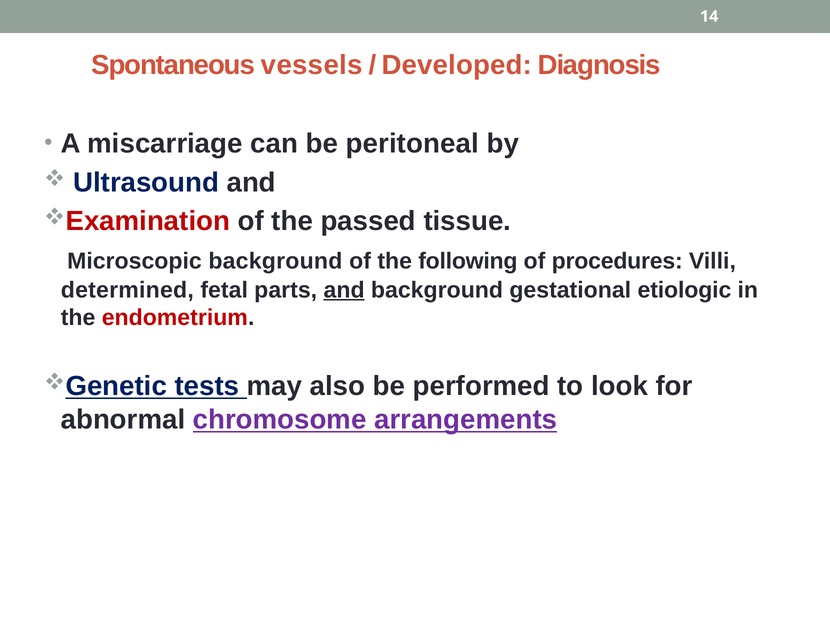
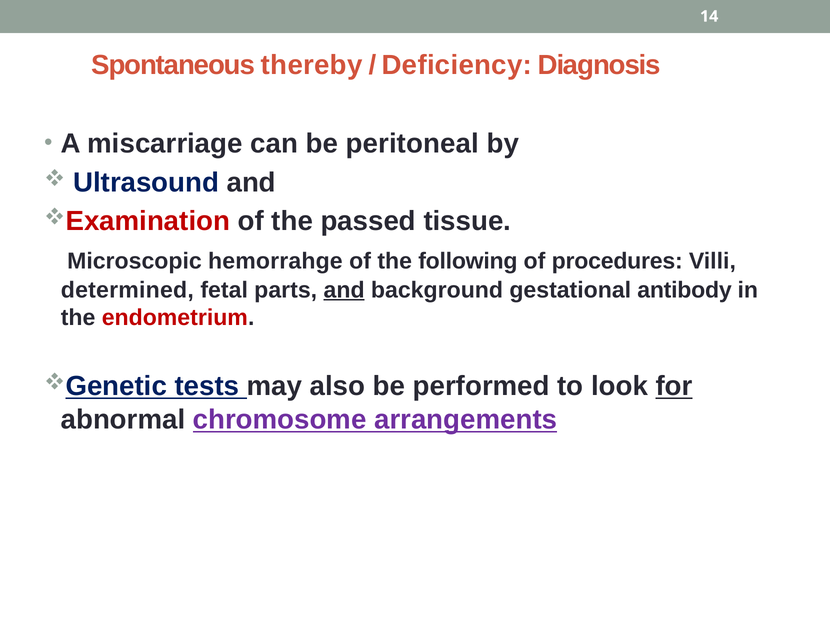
vessels: vessels -> thereby (312, 65)
Developed: Developed -> Deficiency (457, 65)
Microscopic background: background -> hemorrahge (275, 262)
etiologic: etiologic -> antibody (685, 290)
for underline: none -> present (674, 387)
